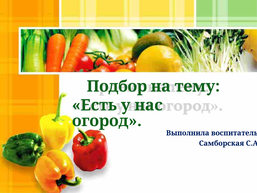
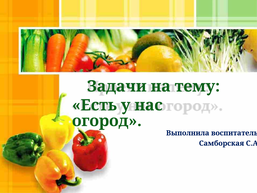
Подбор: Подбор -> Задачи (117, 86)
